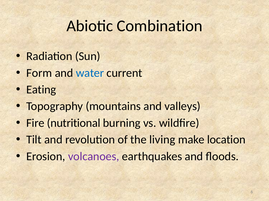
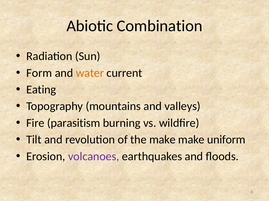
water colour: blue -> orange (90, 73)
nutritional: nutritional -> parasitism (74, 123)
the living: living -> make (162, 140)
location: location -> uniform (226, 140)
